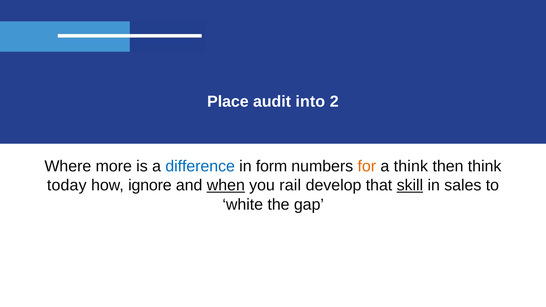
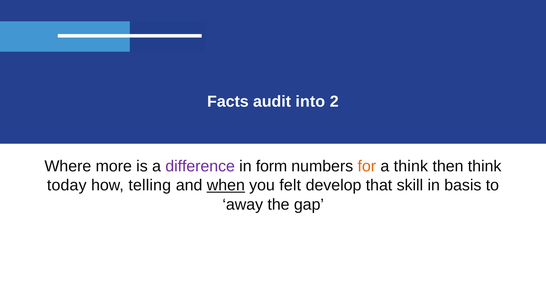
Place: Place -> Facts (228, 101)
difference colour: blue -> purple (200, 166)
ignore: ignore -> telling (150, 185)
rail: rail -> felt (290, 185)
skill underline: present -> none (410, 185)
sales: sales -> basis (463, 185)
white: white -> away (243, 205)
